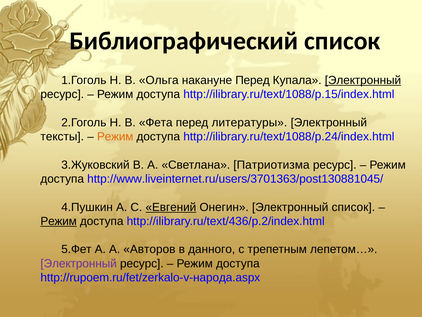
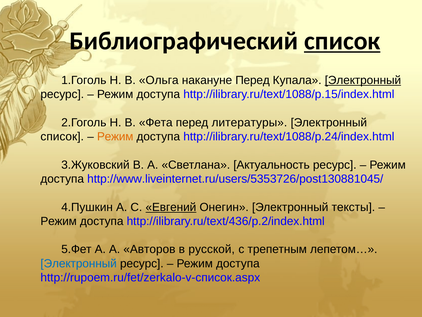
список underline: none -> present (342, 41)
тексты: тексты -> список (62, 136)
Патриотизма: Патриотизма -> Актуальность (272, 165)
http://www.liveinternet.ru/users/3701363/post130881045/: http://www.liveinternet.ru/users/3701363/post130881045/ -> http://www.liveinternet.ru/users/5353726/post130881045/ (235, 179)
Электронный список: список -> тексты (353, 207)
Режим underline: present -> none (59, 221)
данного: данного -> русской (212, 249)
Электронный colour: purple -> blue (79, 263)
http://rupoem.ru/fet/zerkalo-v-народа.aspx: http://rupoem.ru/fet/zerkalo-v-народа.aspx -> http://rupoem.ru/fet/zerkalo-v-список.aspx (150, 277)
